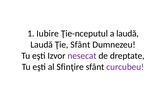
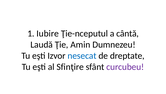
a laudă: laudă -> cântă (128, 33)
Ţie Sfânt: Sfânt -> Amin (80, 44)
nesecat colour: purple -> blue (82, 55)
